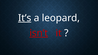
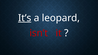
isn’t underline: present -> none (39, 33)
